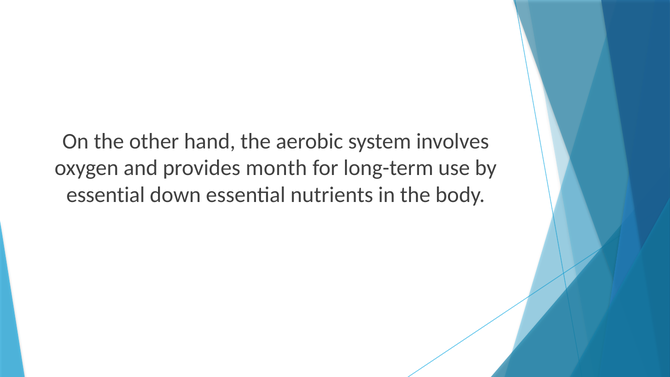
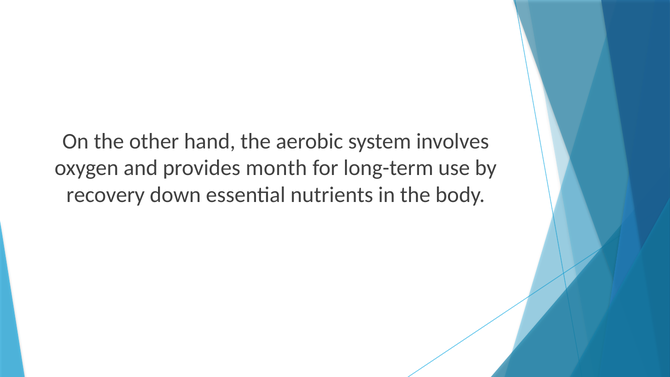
essential: essential -> recovery (106, 195)
